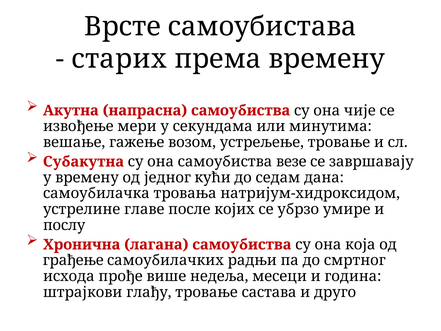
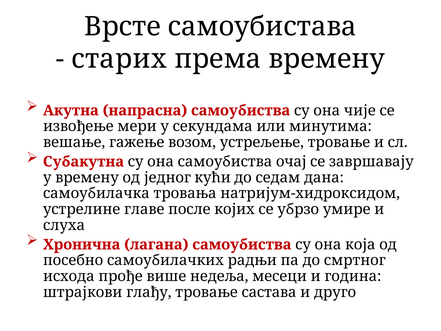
везе: везе -> очај (291, 162)
послу: послу -> слуха (64, 225)
грађење: грађење -> посебно (73, 260)
